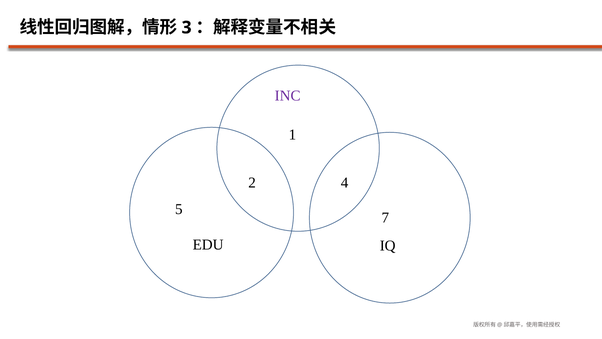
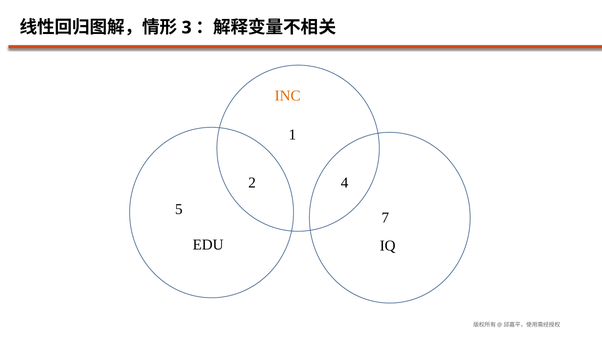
INC colour: purple -> orange (288, 96)
